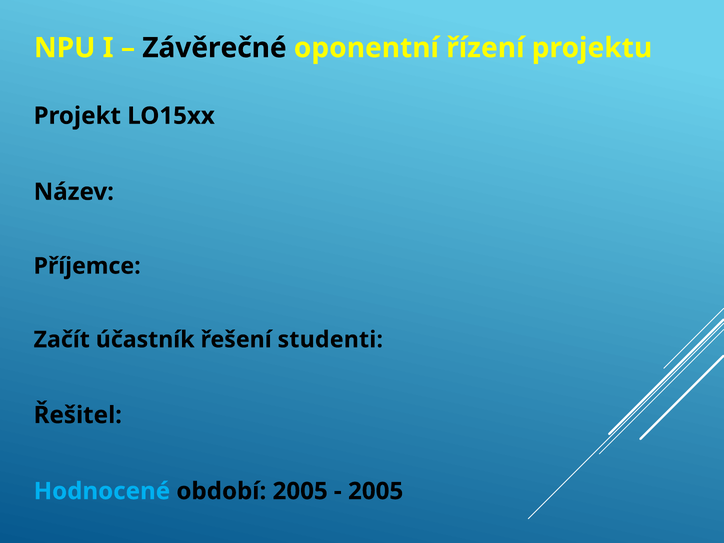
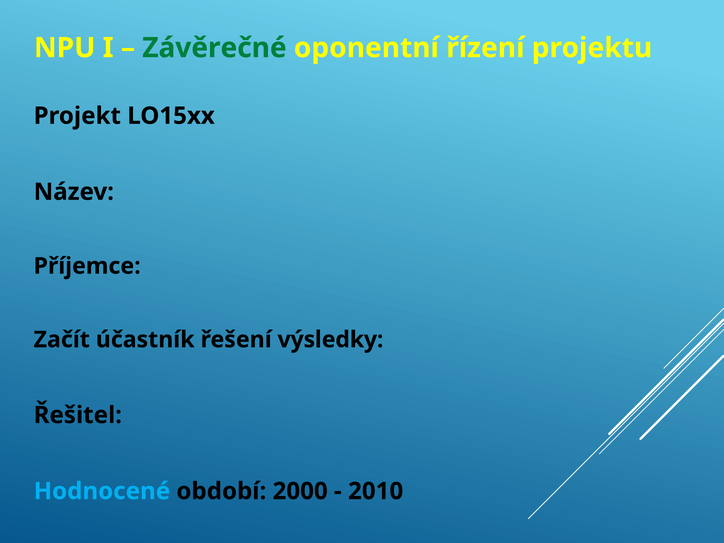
Závěrečné colour: black -> green (214, 48)
studenti: studenti -> výsledky (330, 340)
období 2005: 2005 -> 2000 (300, 491)
2005: 2005 -> 2010 (376, 491)
